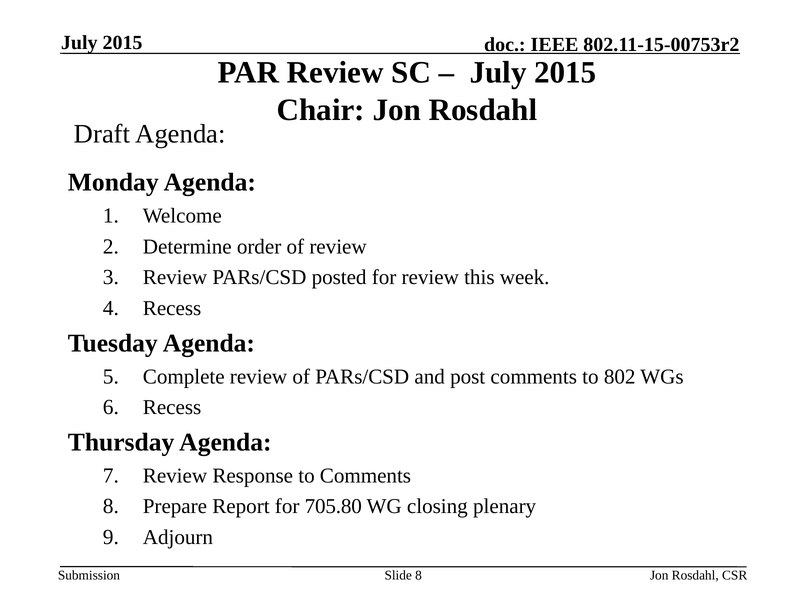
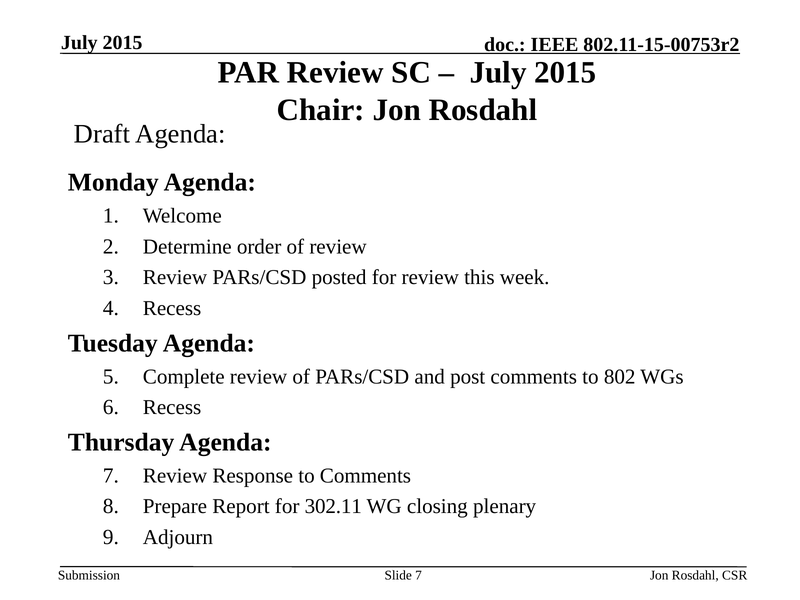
705.80: 705.80 -> 302.11 (333, 506)
Slide 8: 8 -> 7 (419, 575)
